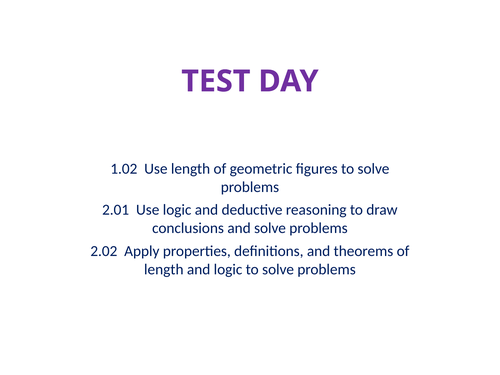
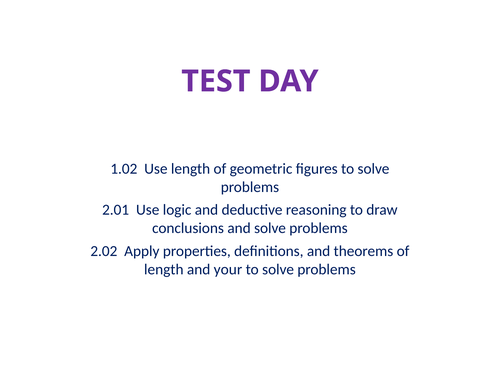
and logic: logic -> your (228, 269)
